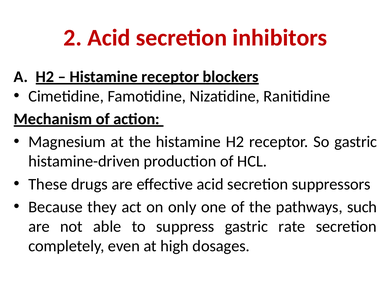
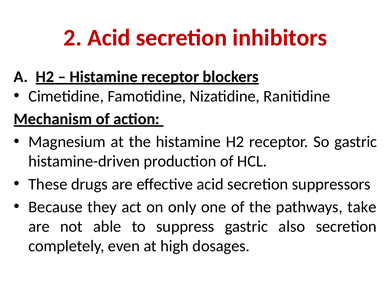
such: such -> take (362, 207)
rate: rate -> also (292, 227)
